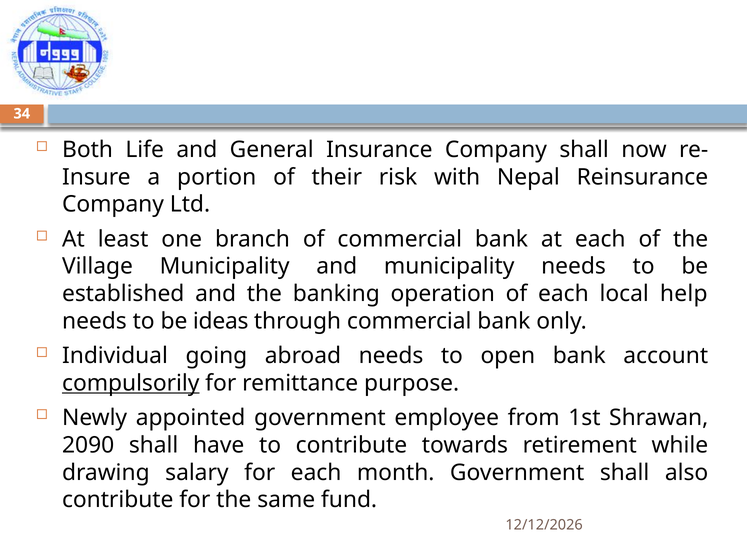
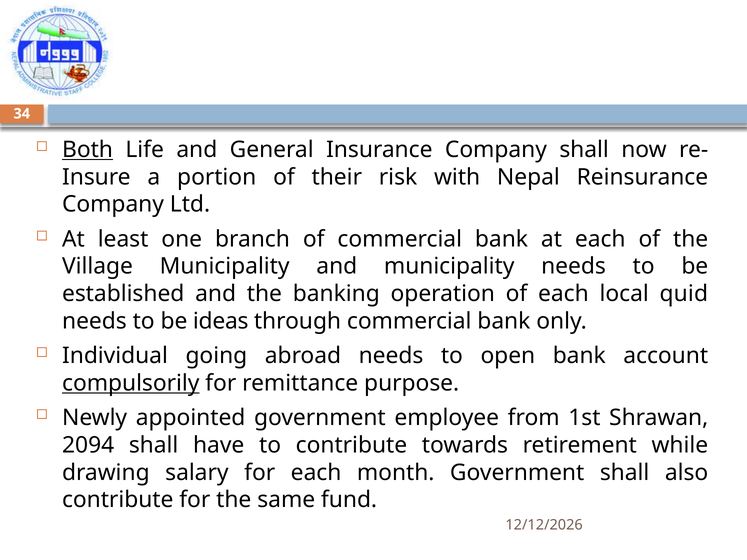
Both underline: none -> present (88, 150)
help: help -> quid (684, 294)
2090: 2090 -> 2094 (88, 445)
